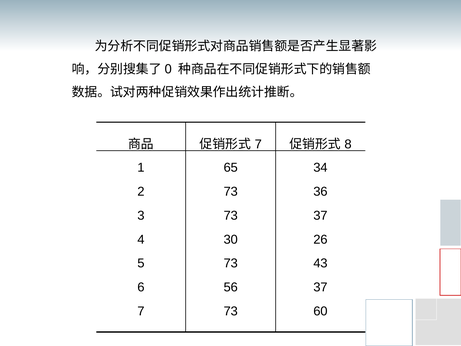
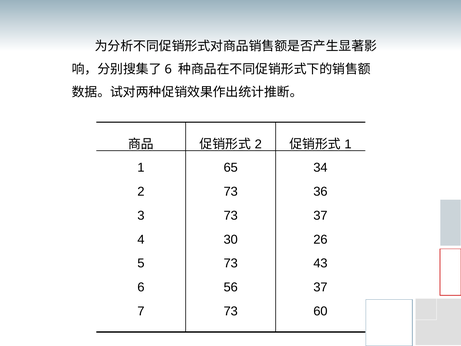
0: 0 -> 6 (168, 69)
7: 7 -> 2 (258, 144)
8: 8 -> 1 (348, 144)
